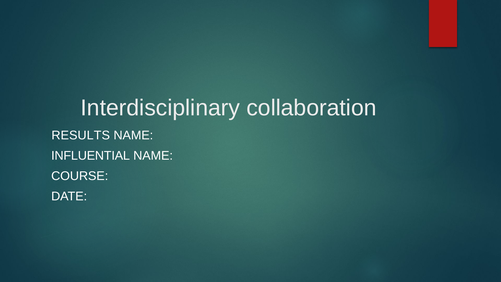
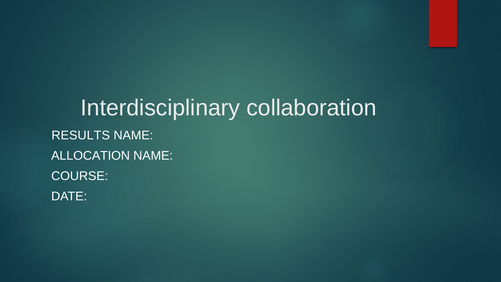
INFLUENTIAL: INFLUENTIAL -> ALLOCATION (91, 156)
